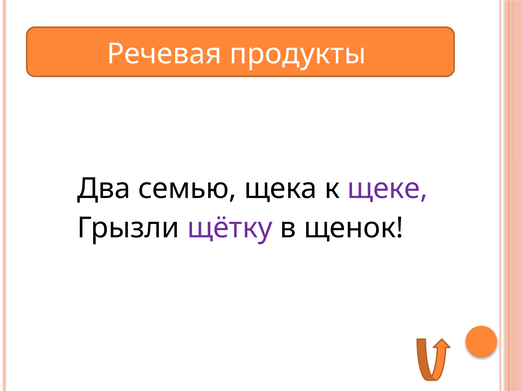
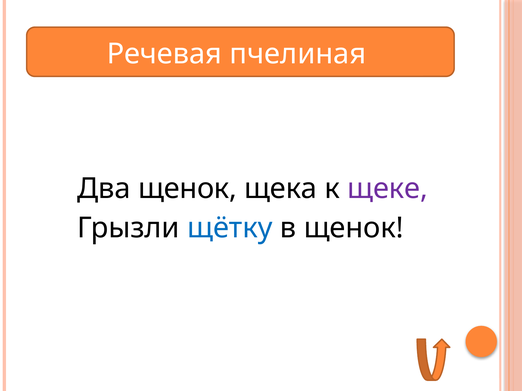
продукты: продукты -> пчелиная (298, 54)
Два семью: семью -> щенок (187, 189)
щётку colour: purple -> blue (230, 228)
